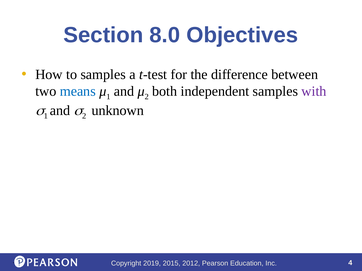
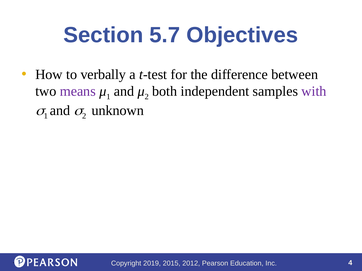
8.0: 8.0 -> 5.7 (165, 35)
to samples: samples -> verbally (103, 75)
means colour: blue -> purple (78, 91)
